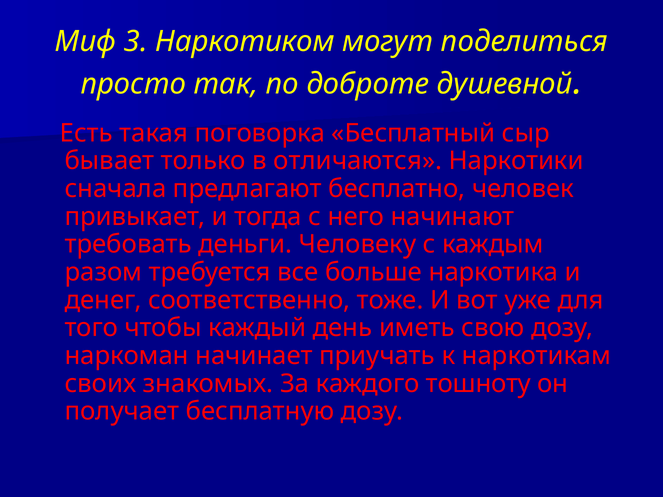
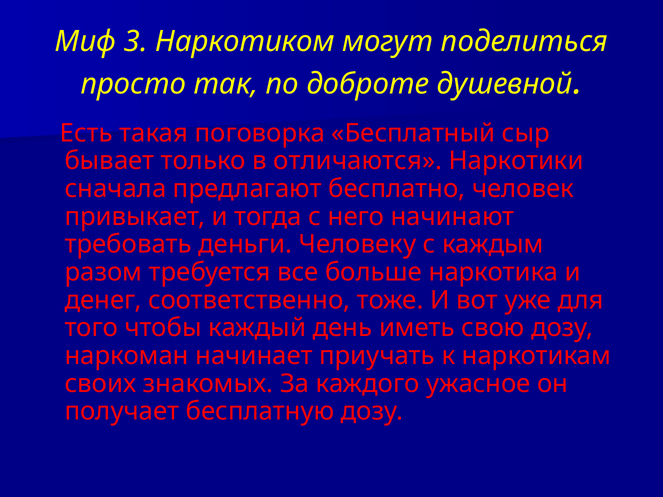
тошноту: тошноту -> ужасное (478, 384)
